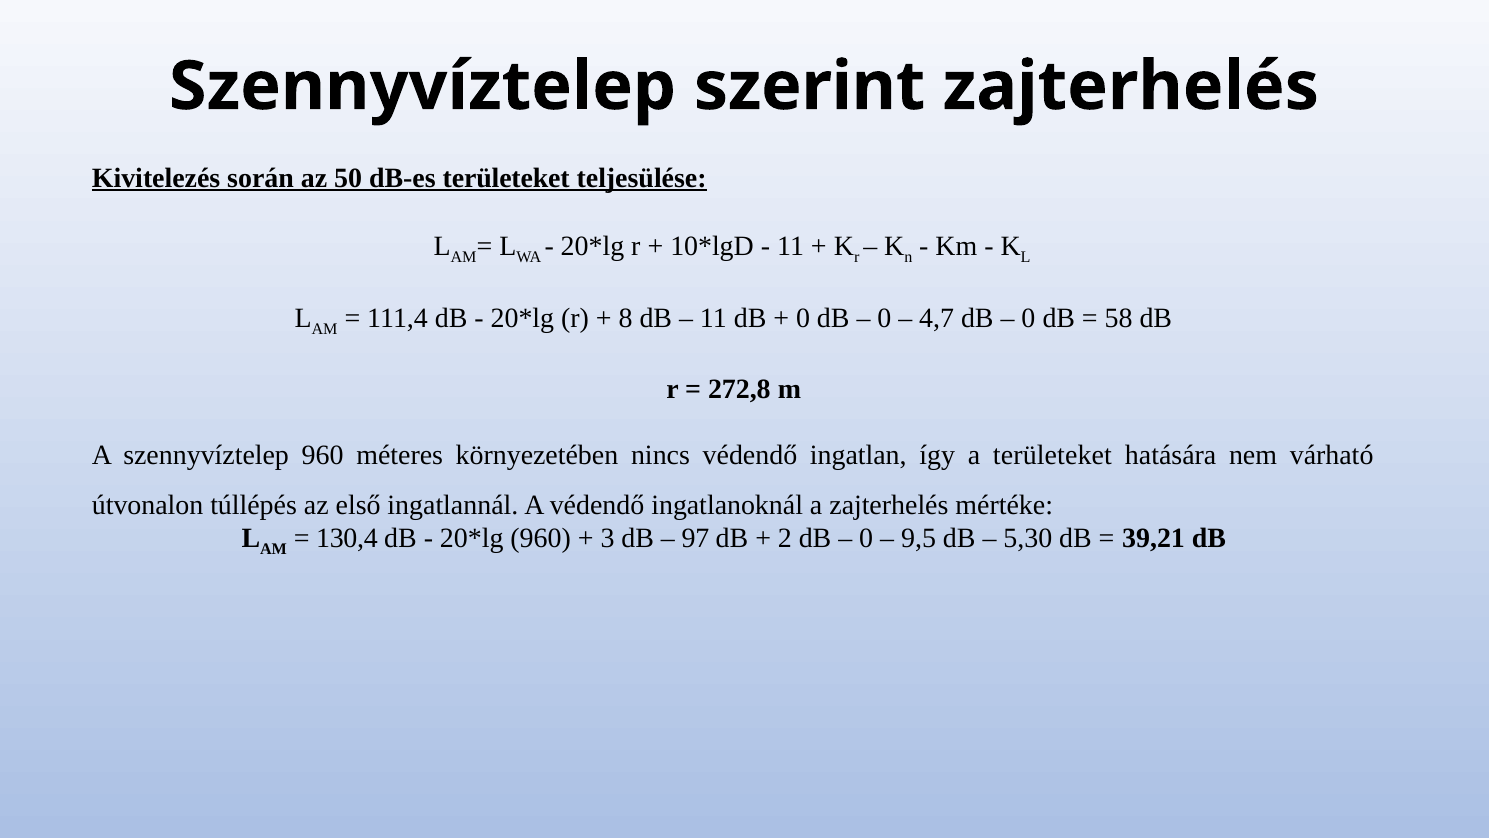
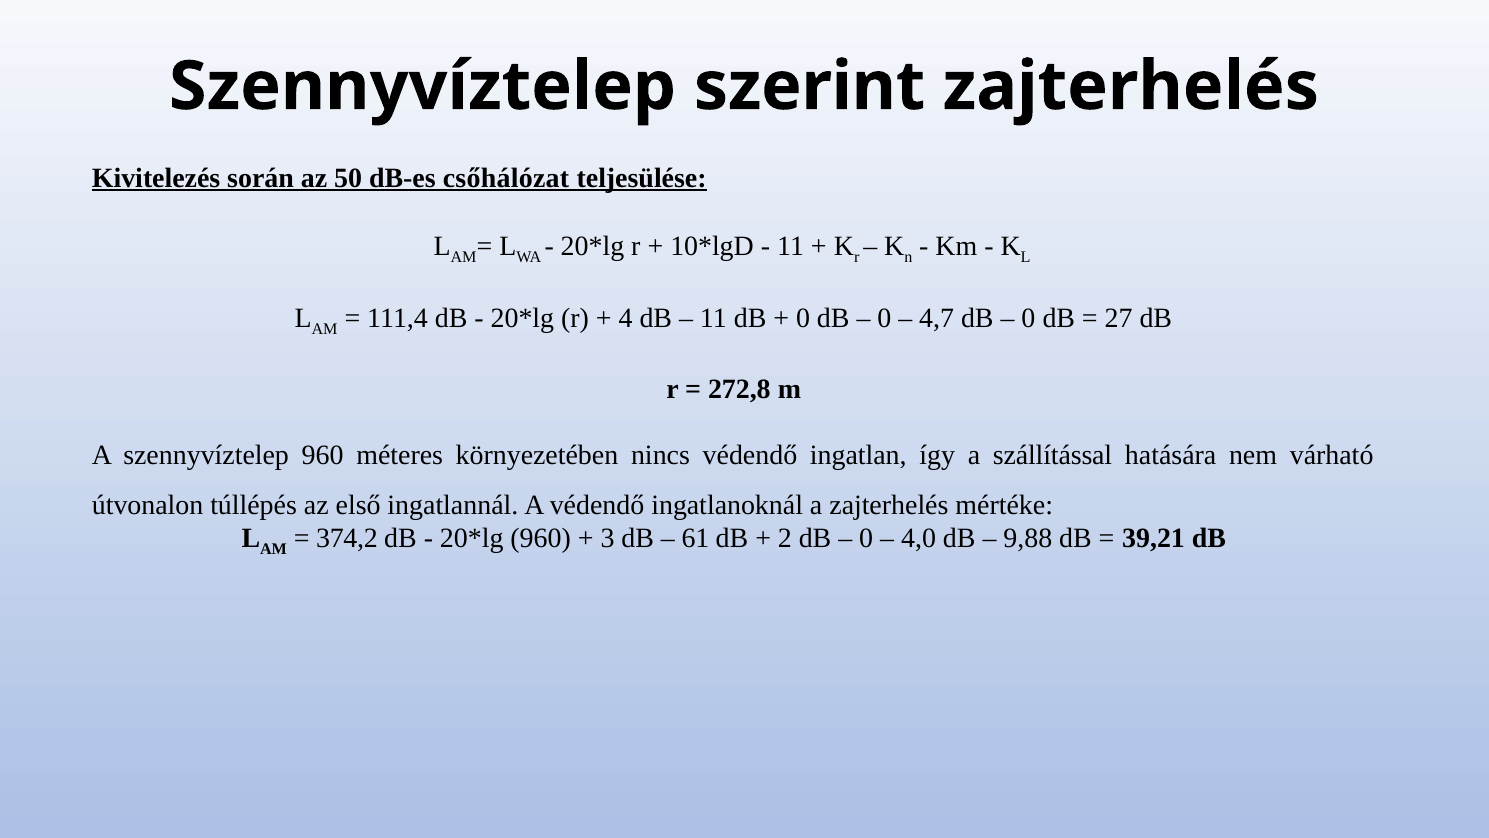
dB-es területeket: területeket -> csőhálózat (506, 178)
8: 8 -> 4 (626, 319)
58: 58 -> 27 (1119, 319)
a területeket: területeket -> szállítással (1053, 455)
130,4: 130,4 -> 374,2 (347, 538)
97: 97 -> 61 (695, 538)
9,5: 9,5 -> 4,0 (919, 538)
5,30: 5,30 -> 9,88 (1028, 538)
